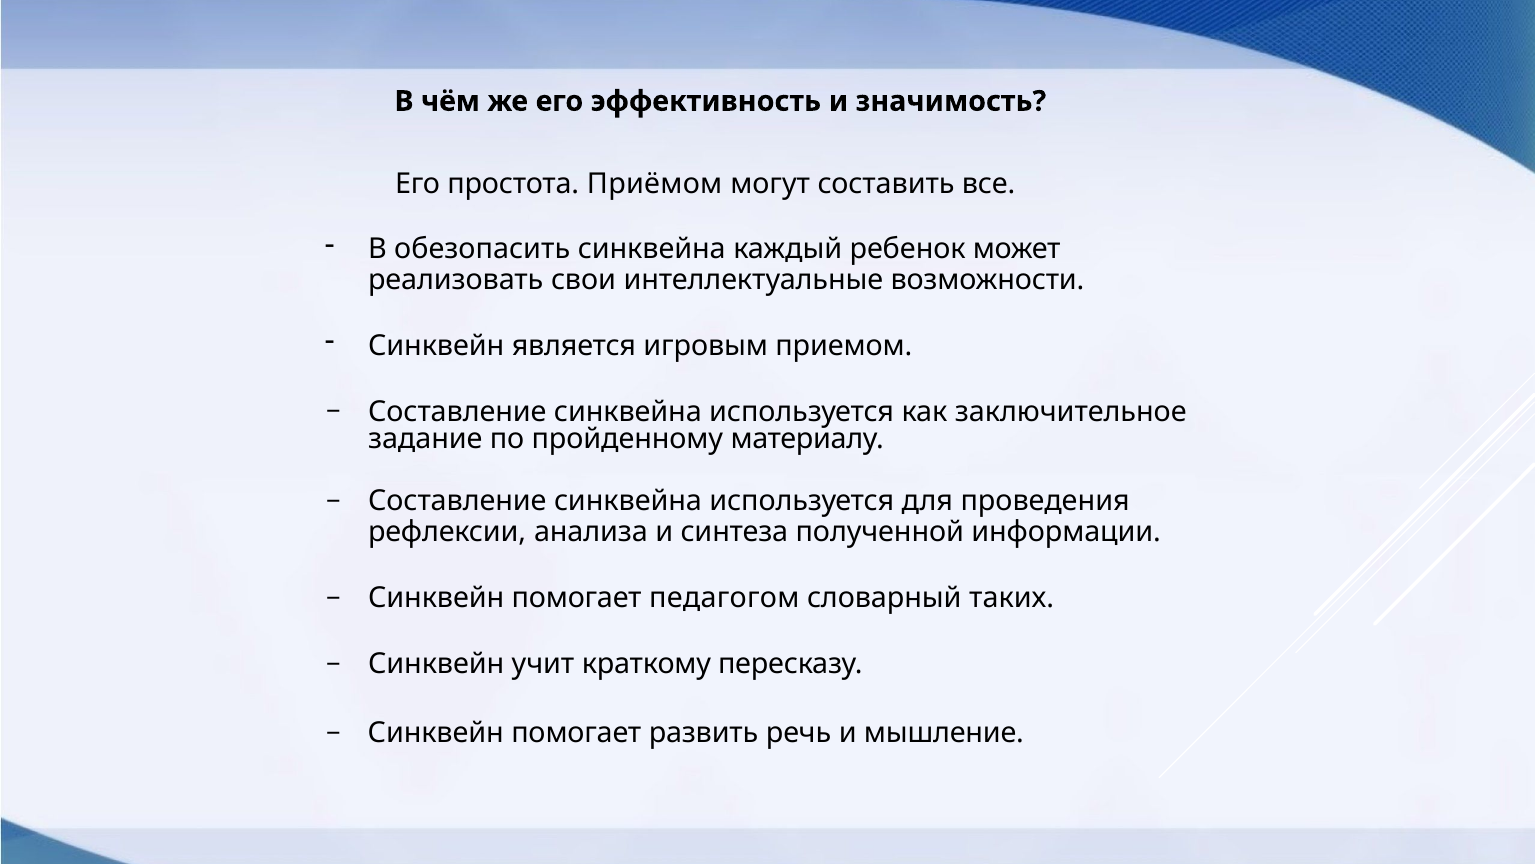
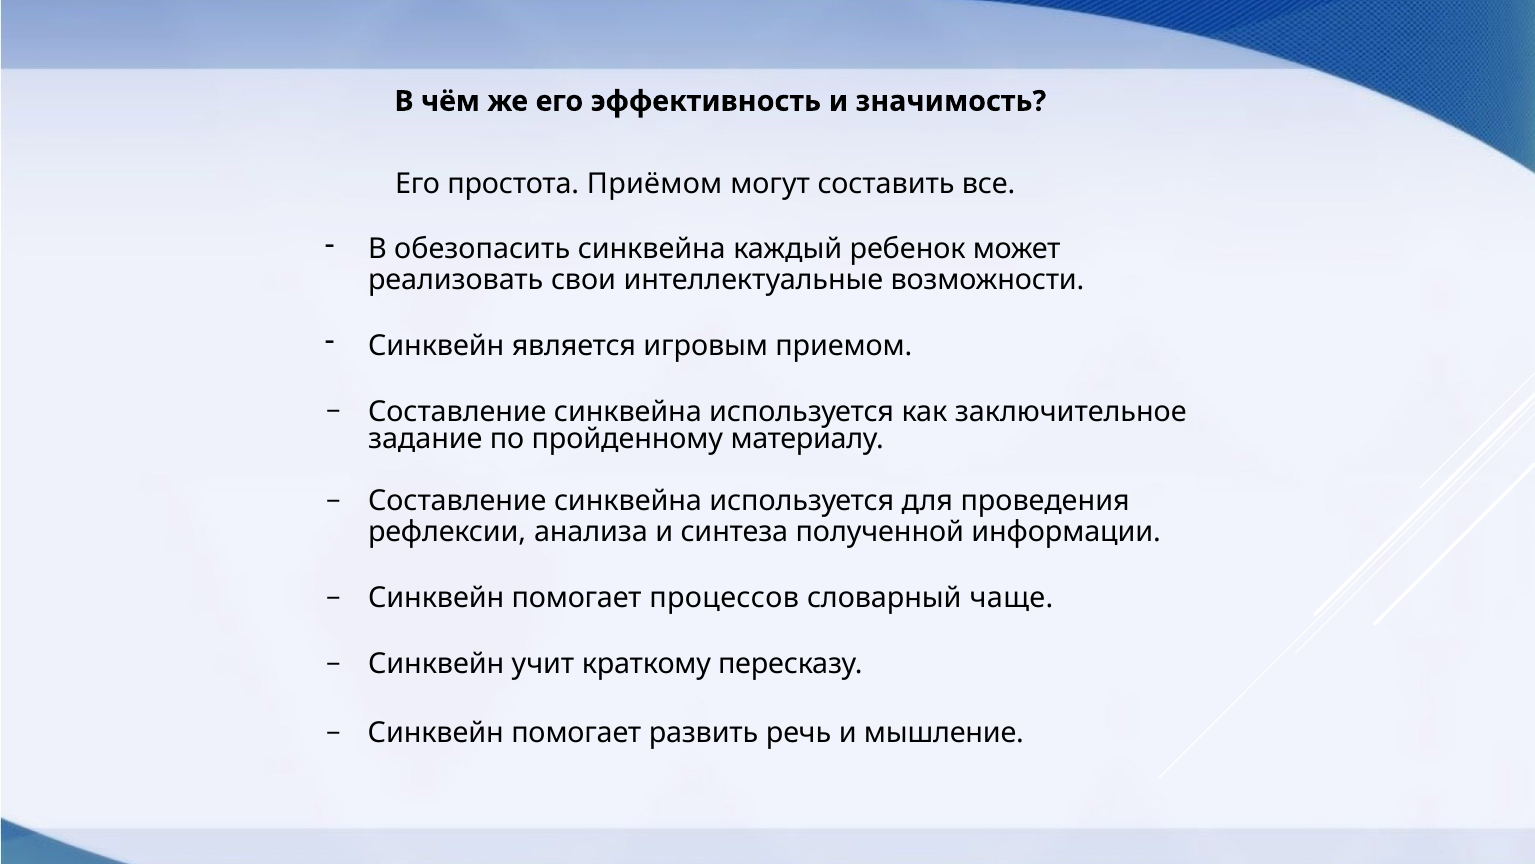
педагогом: педагогом -> процессов (724, 598)
таких: таких -> чаще (1011, 598)
